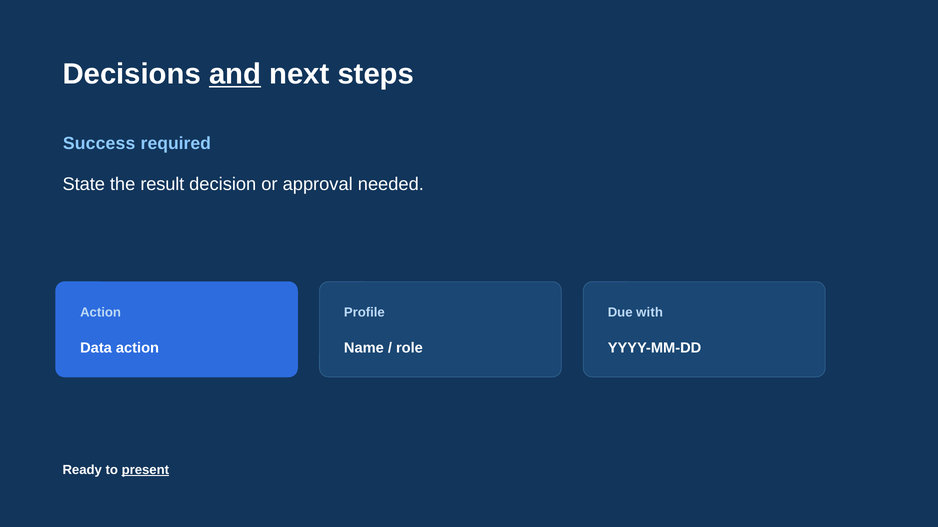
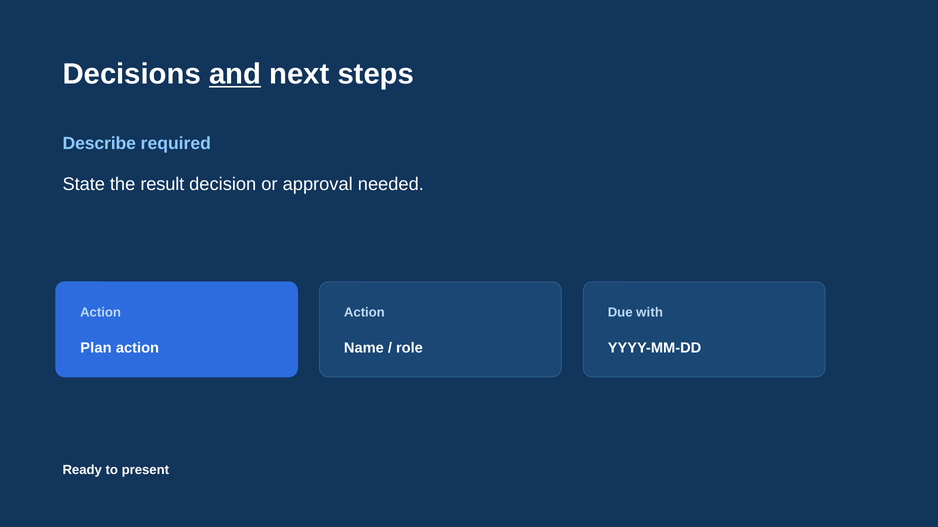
Success: Success -> Describe (99, 143)
Profile: Profile -> Action (364, 313)
Data: Data -> Plan (96, 348)
present underline: present -> none (145, 470)
